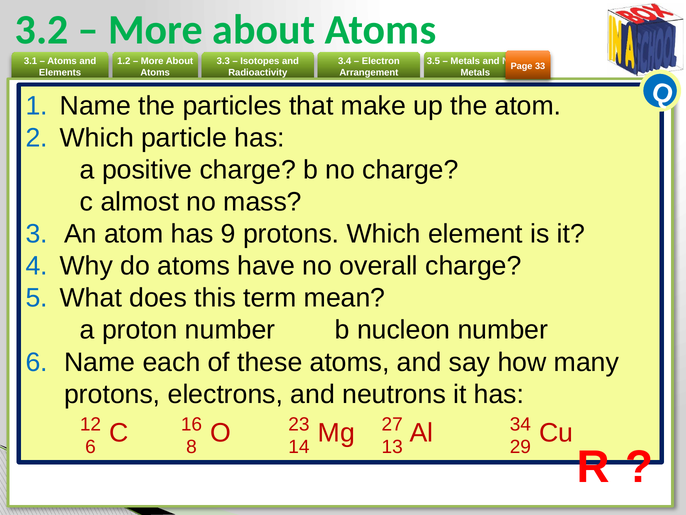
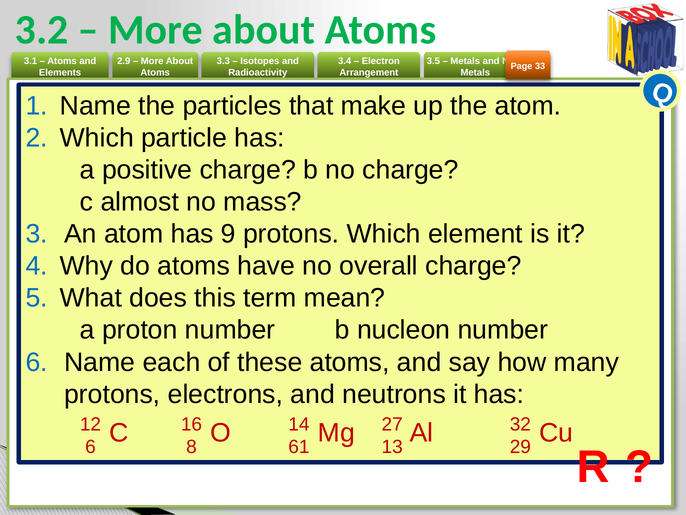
1.2: 1.2 -> 2.9 (124, 61)
23: 23 -> 14 (299, 424)
34: 34 -> 32 (520, 424)
14: 14 -> 61 (299, 447)
